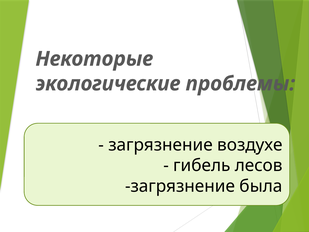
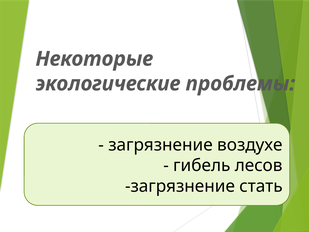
была: была -> стать (261, 186)
